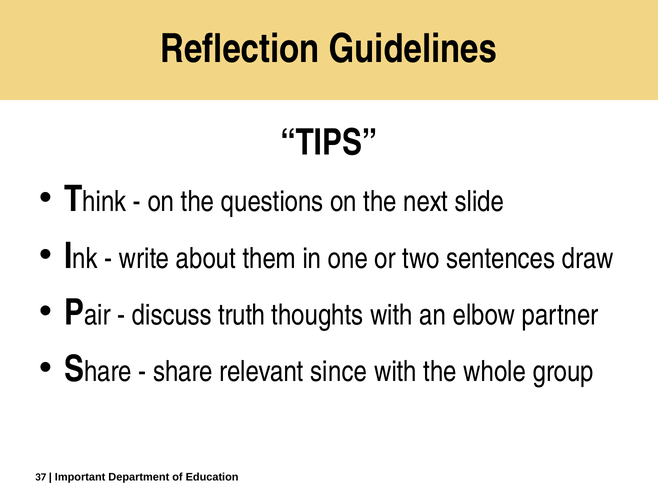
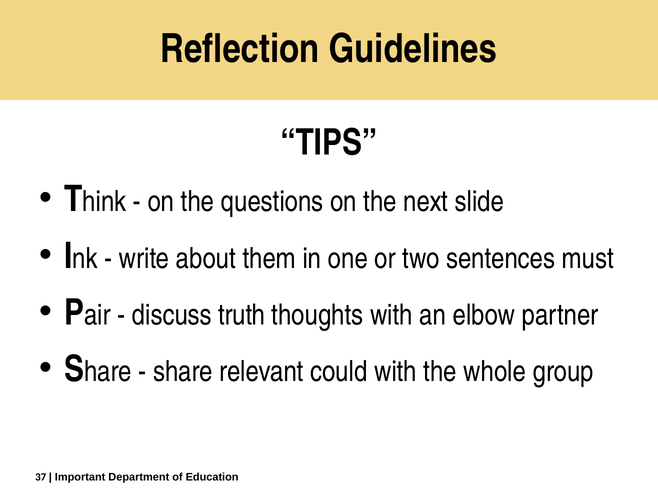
draw: draw -> must (588, 259)
since: since -> could (339, 372)
